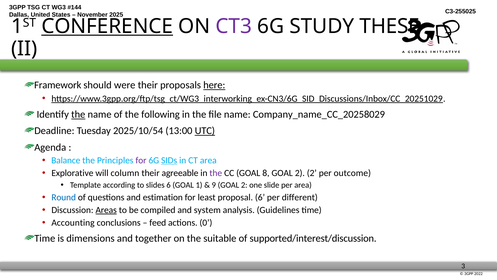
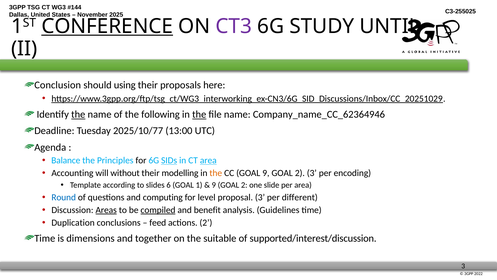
THESE: THESE -> UNTIL (389, 26)
Framework: Framework -> Conclusion (58, 85)
were: were -> using (125, 85)
here underline: present -> none (214, 85)
the underline: none -> present (199, 114)
Company_name_CC_20258029: Company_name_CC_20258029 -> Company_name_CC_62364946 (319, 114)
2025/10/54: 2025/10/54 -> 2025/10/77 (138, 131)
UTC underline: present -> none (205, 131)
for colour: purple -> black (141, 160)
area underline: none -> present (208, 160)
Explorative: Explorative -> Accounting (72, 173)
column: column -> without (125, 173)
agreeable: agreeable -> modelling (180, 173)
the colour: purple -> orange (216, 173)
GOAL 8: 8 -> 9 (266, 173)
2 2: 2 -> 3 (312, 173)
outcome: outcome -> encoding (352, 173)
estimation: estimation -> computing (163, 197)
least: least -> level (207, 197)
proposal 6: 6 -> 3 (260, 197)
compiled underline: none -> present (158, 210)
system: system -> benefit (207, 210)
Accounting: Accounting -> Duplication (73, 222)
actions 0: 0 -> 2 (206, 222)
